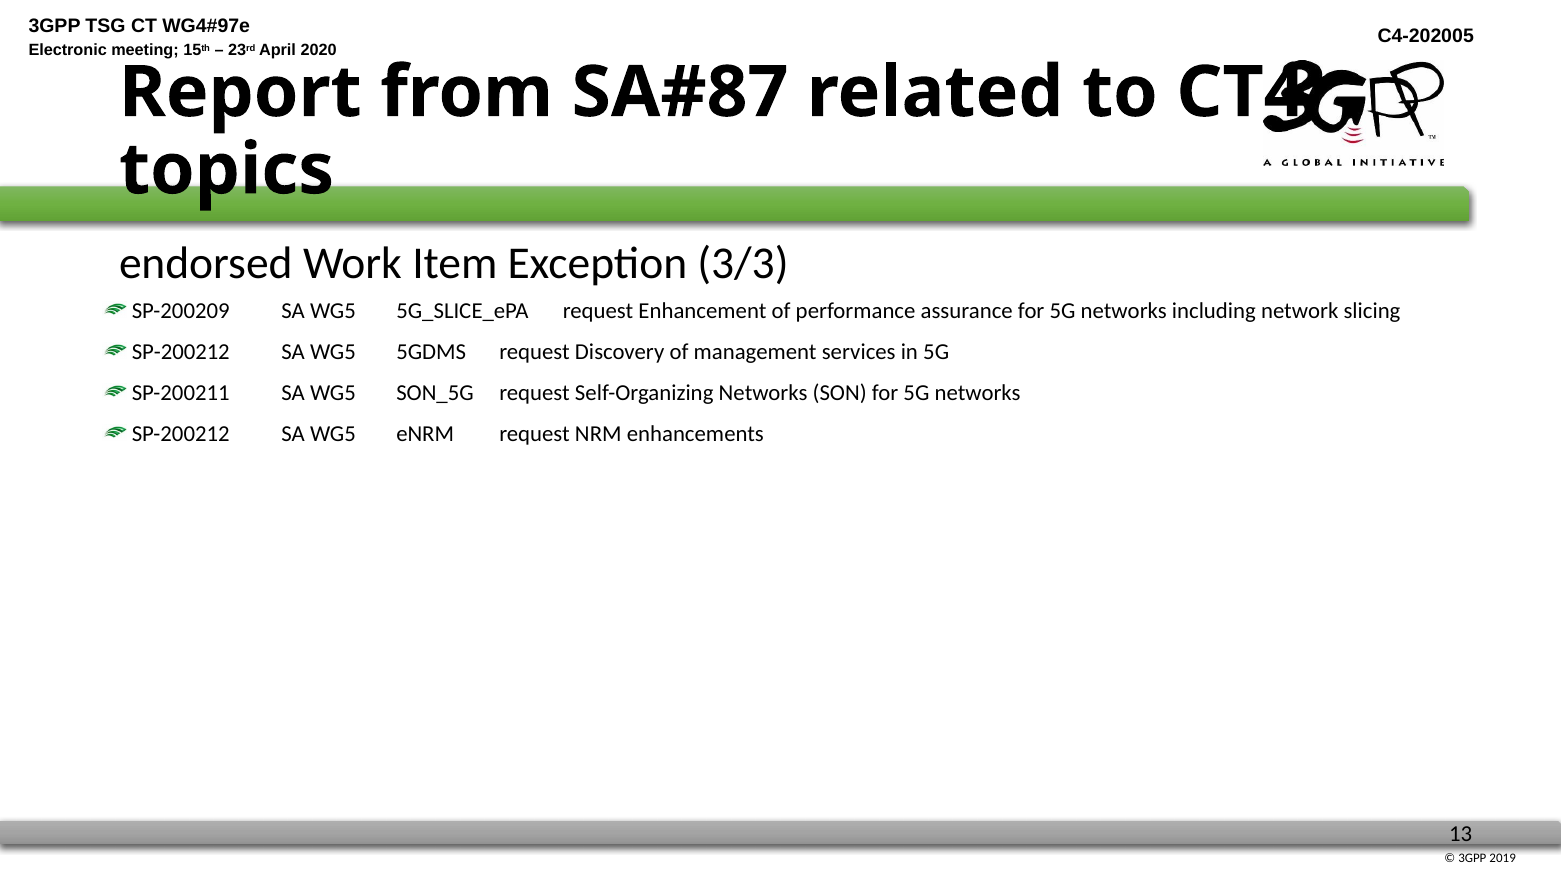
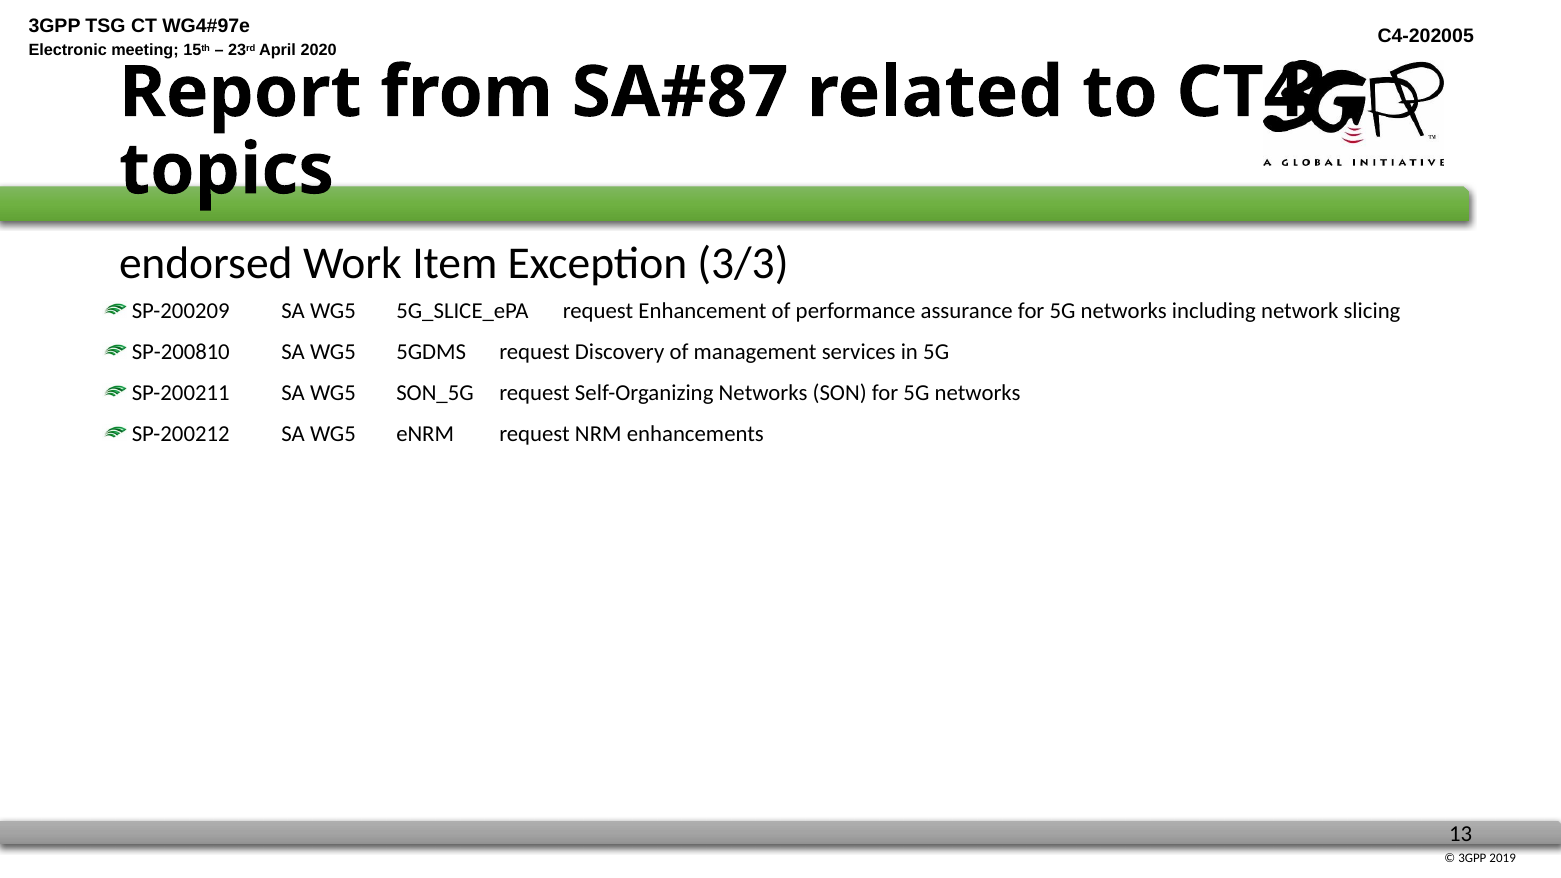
SP-200212: SP-200212 -> SP-200810 (181, 352)
